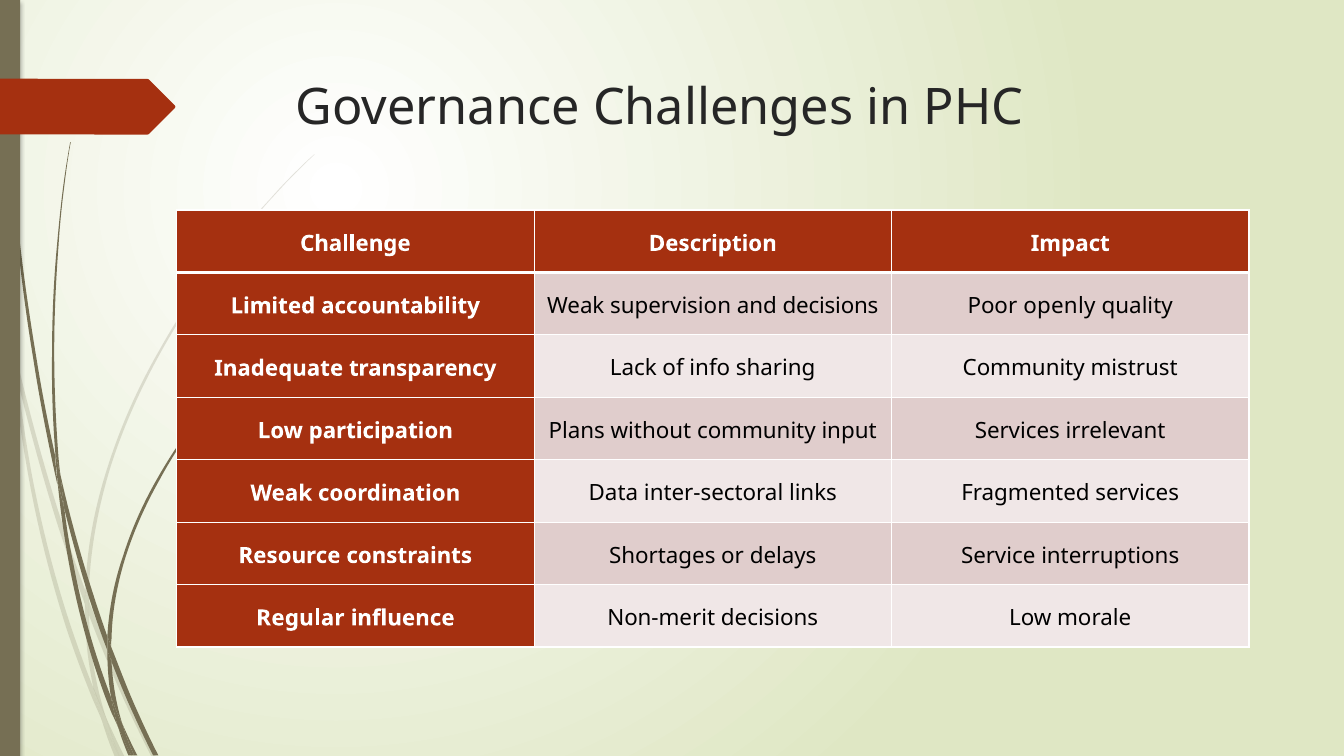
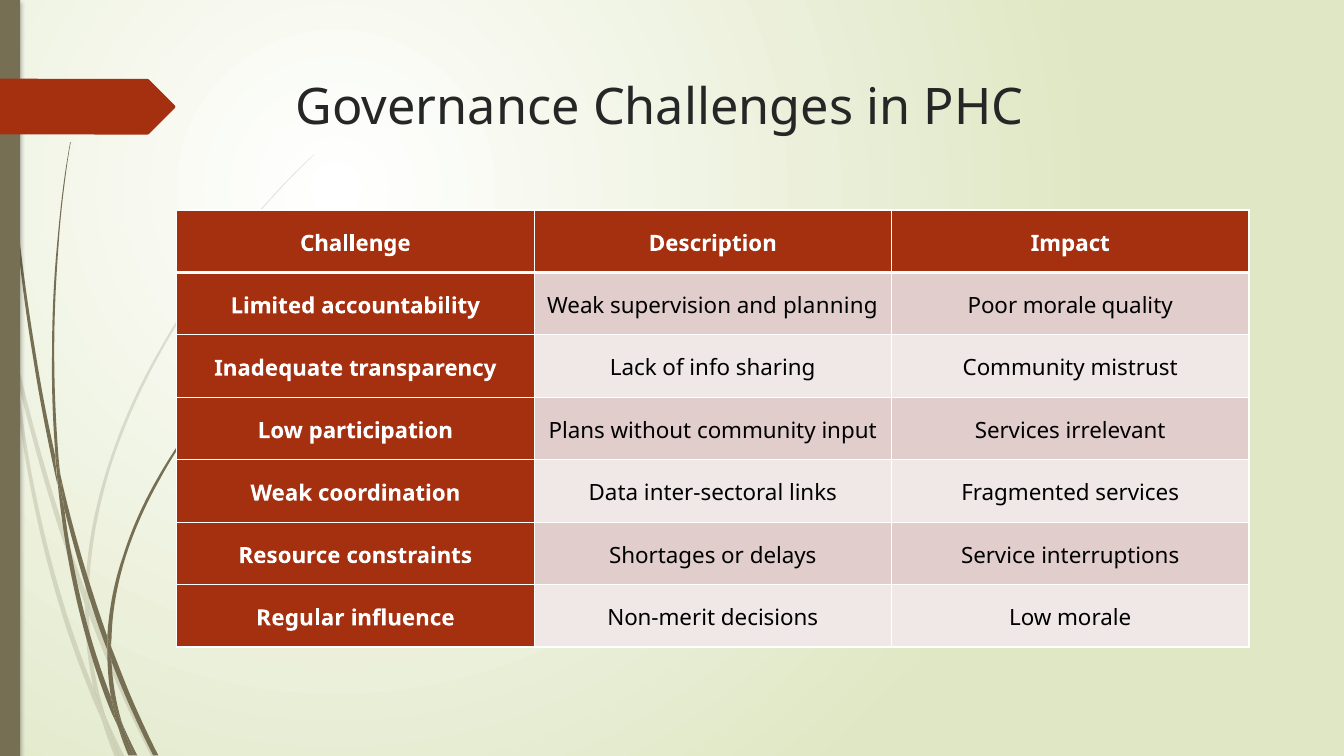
and decisions: decisions -> planning (830, 306)
Poor openly: openly -> morale (1060, 306)
